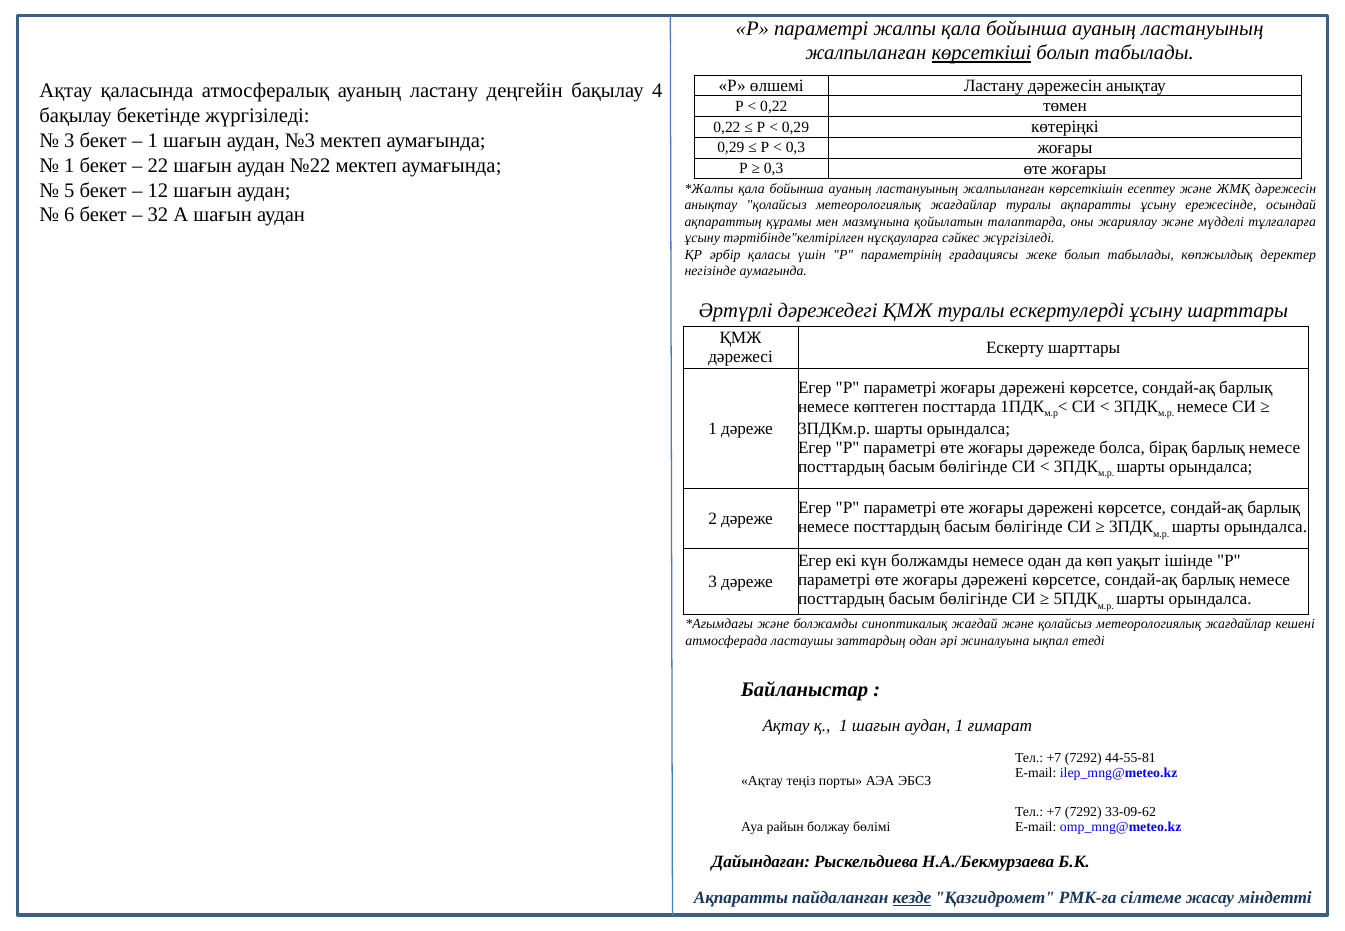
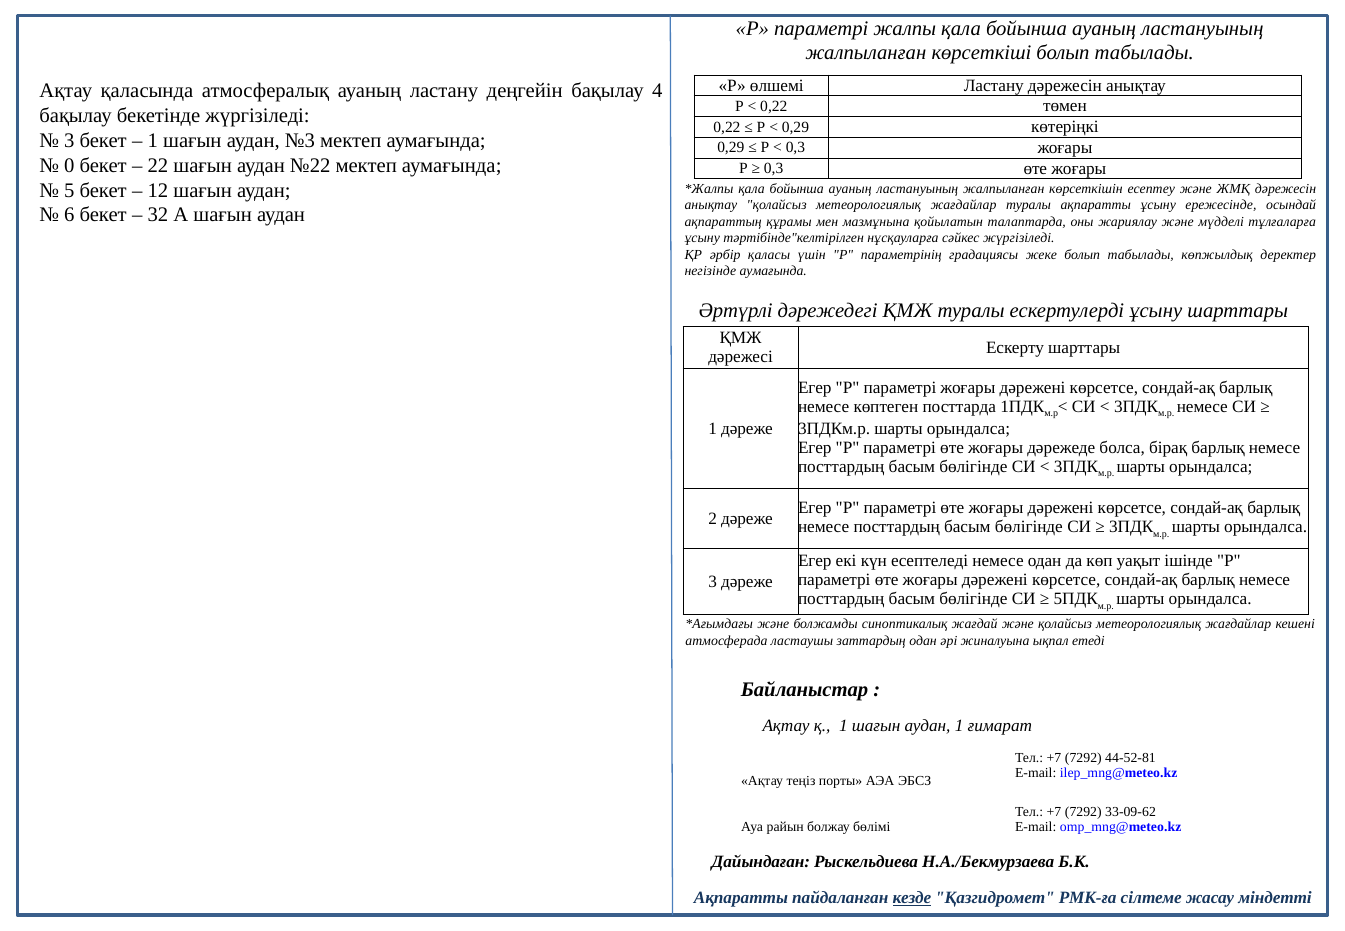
көрсеткіші underline: present -> none (981, 53)
1: 1 -> 0 (69, 166)
күн болжамды: болжамды -> есептеледі (930, 561)
44-55-81: 44-55-81 -> 44-52-81 (1131, 758)
